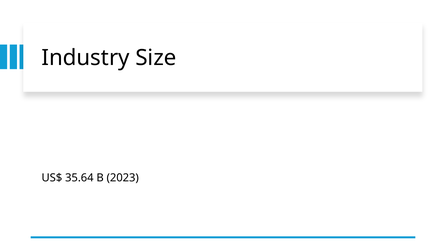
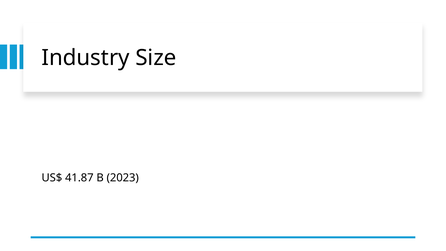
35.64: 35.64 -> 41.87 (79, 178)
